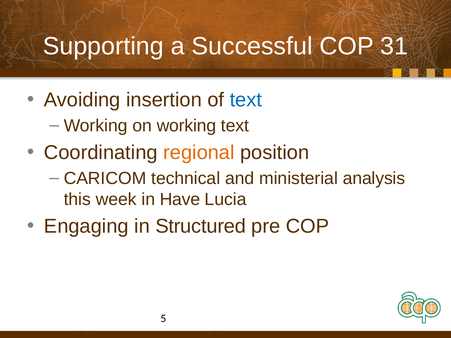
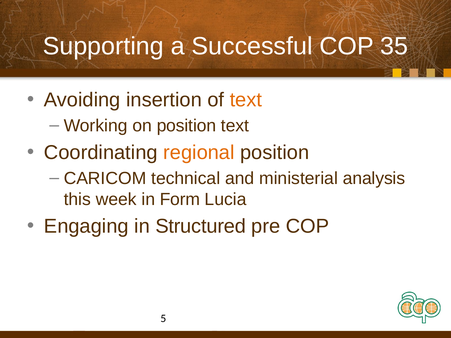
31: 31 -> 35 (394, 46)
text colour: blue -> orange (246, 100)
on working: working -> position (186, 126)
Have: Have -> Form (180, 200)
